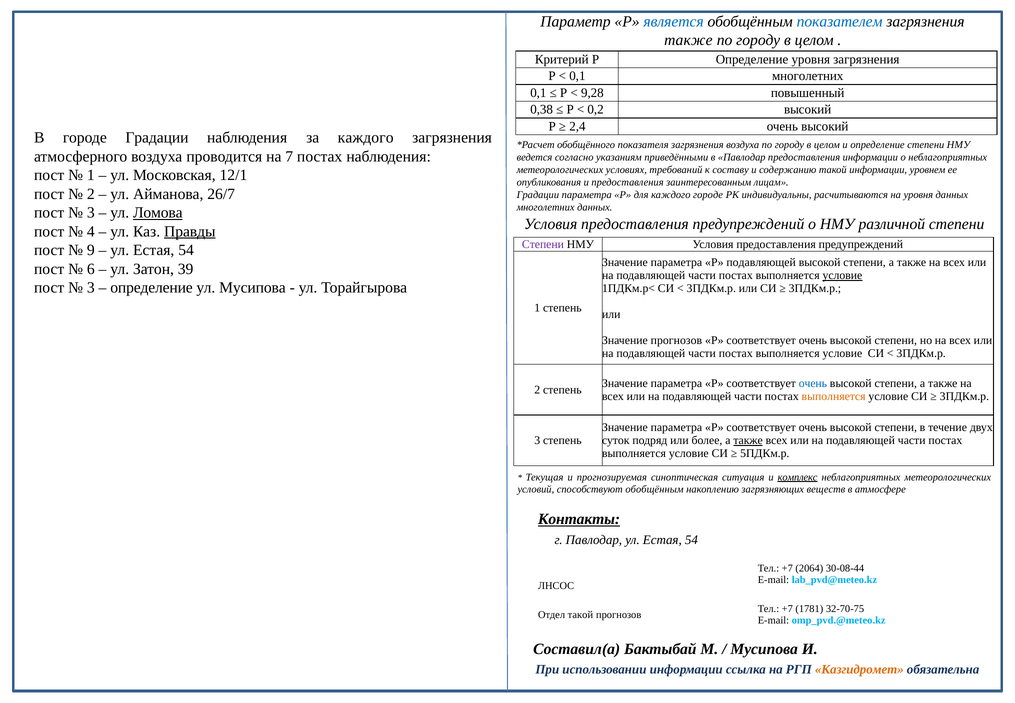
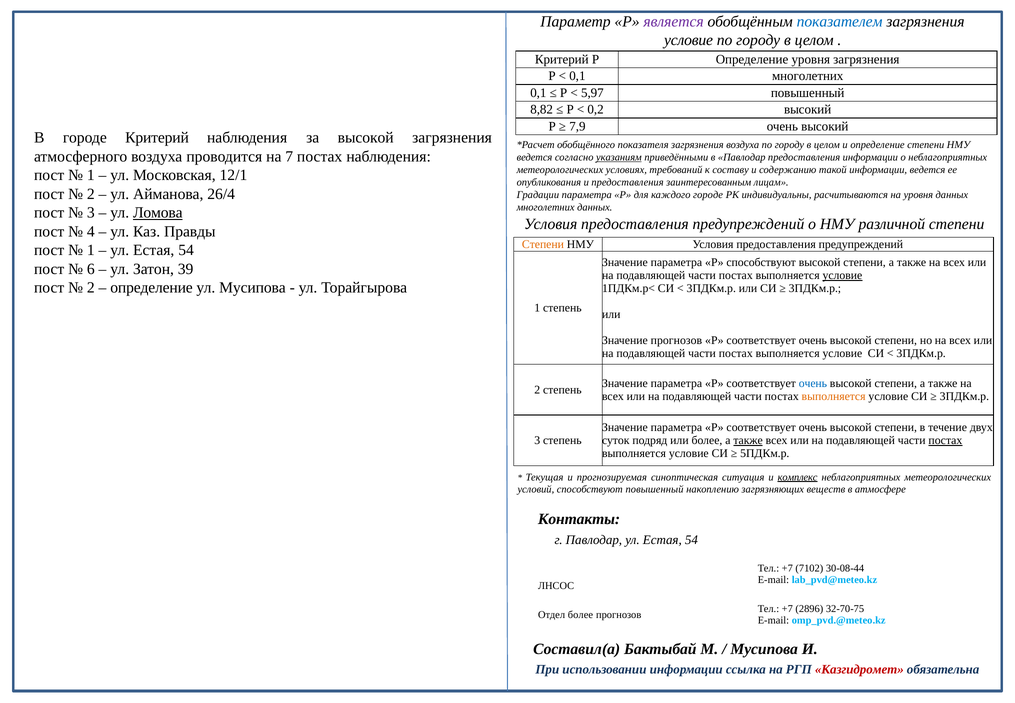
является colour: blue -> purple (674, 21)
также: также -> условие (689, 40)
9,28: 9,28 -> 5,97 (592, 93)
0,38: 0,38 -> 8,82 (542, 109)
2,4: 2,4 -> 7,9 (577, 126)
городе Градации: Градации -> Критерий (157, 138)
за каждого: каждого -> высокой (366, 138)
указаниям underline: none -> present (619, 157)
информации уровнем: уровнем -> ведется (928, 170)
26/7: 26/7 -> 26/4 (221, 194)
Правды underline: present -> none (190, 231)
Степени colour: purple -> orange (543, 244)
9: 9 -> 1 (91, 250)
Р подавляющей: подавляющей -> способствуют (761, 262)
3: 3 -> 2 (91, 288)
постах underline: none -> present (945, 440)
способствуют обобщённым: обобщённым -> повышенный (654, 489)
Контакты underline: present -> none (579, 519)
2064: 2064 -> 7102 (809, 568)
1781: 1781 -> 2896 (809, 609)
Отдел такой: такой -> более (580, 615)
Казгидромет colour: orange -> red (859, 669)
